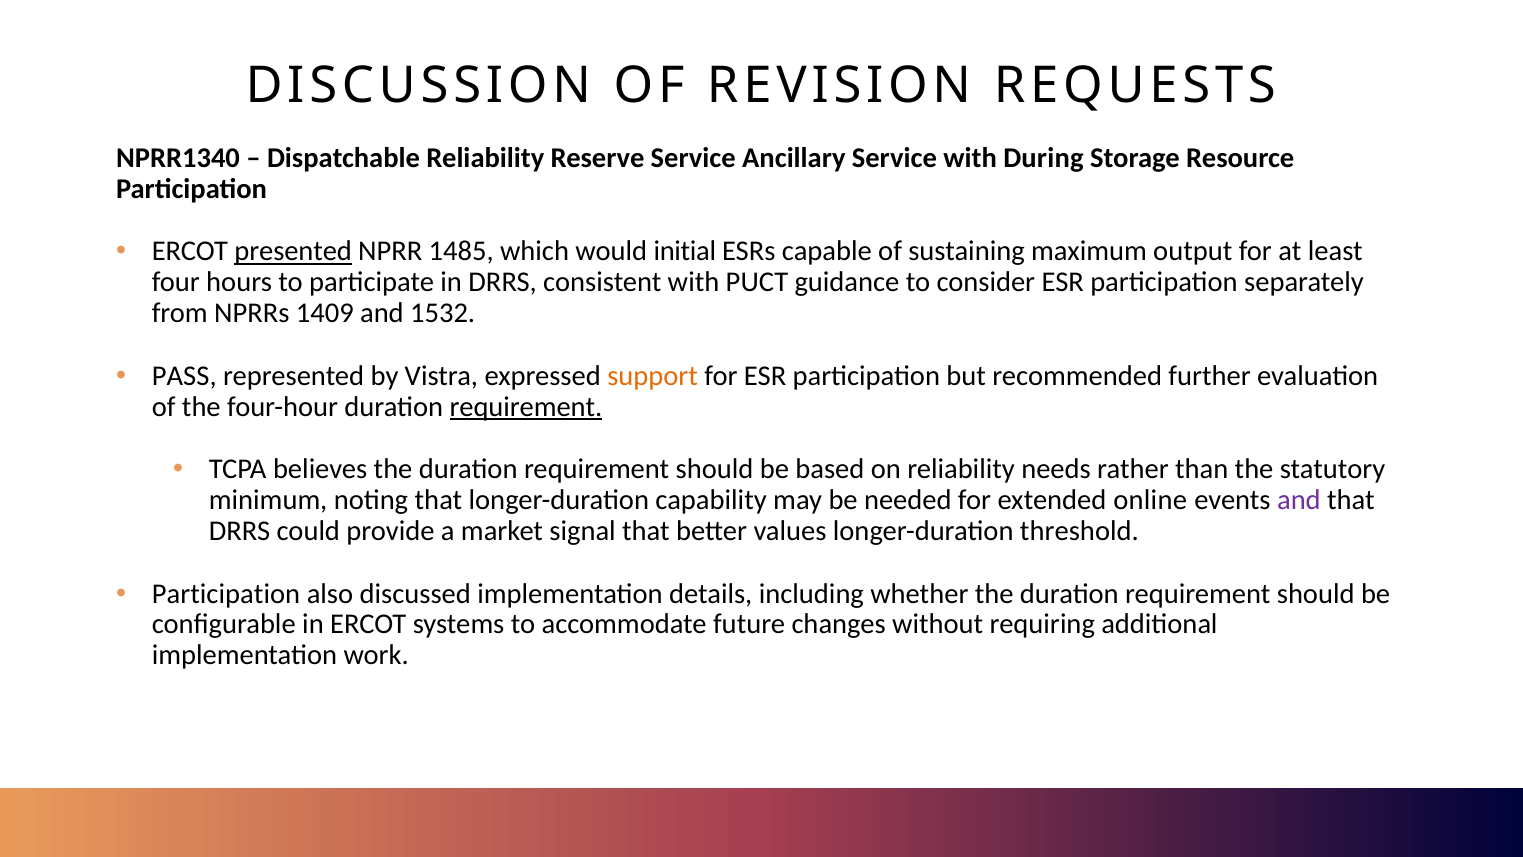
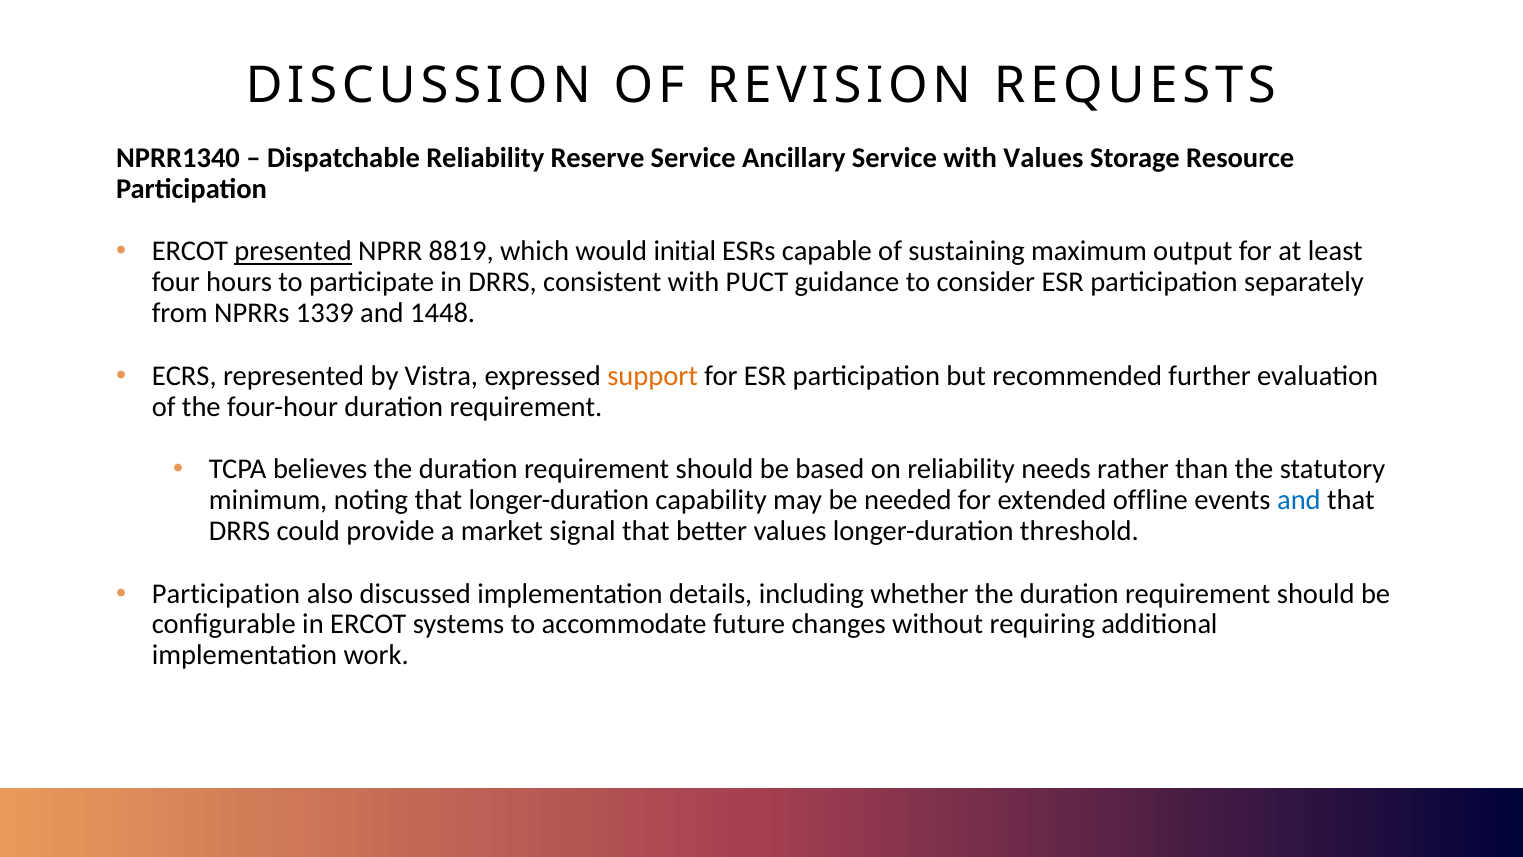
with During: During -> Values (1043, 158)
1485: 1485 -> 8819 (461, 251)
1409: 1409 -> 1339 (325, 313)
1532: 1532 -> 1448 (443, 313)
PASS: PASS -> ECRS (184, 376)
requirement underline: present -> none (526, 407)
online: online -> offline (1150, 500)
and colour: purple -> blue (1299, 500)
